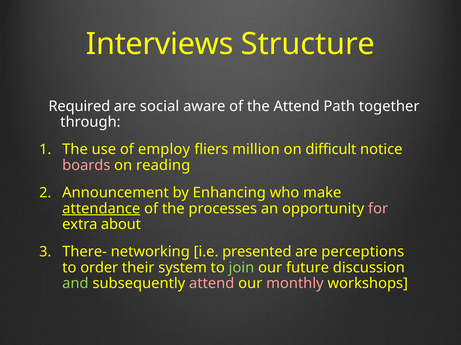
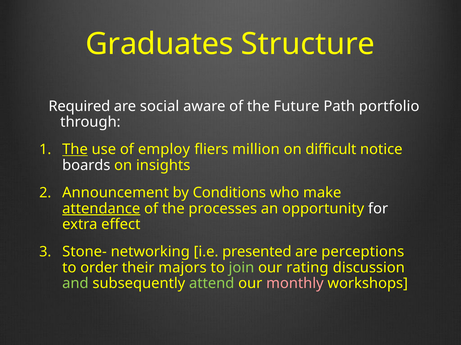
Interviews: Interviews -> Graduates (160, 44)
the Attend: Attend -> Future (297, 106)
together: together -> portfolio (389, 106)
The underline: none -> present (75, 150)
boards colour: pink -> white (86, 166)
reading: reading -> insights (163, 166)
Enhancing: Enhancing -> Conditions (229, 193)
for colour: pink -> white (378, 209)
about: about -> effect (121, 225)
There-: There- -> Stone- (85, 252)
system: system -> majors (183, 268)
future: future -> rating (307, 268)
attend colour: pink -> light green (212, 284)
